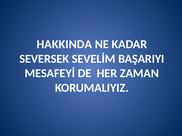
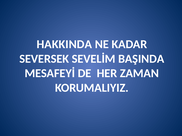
BAŞARIYI: BAŞARIYI -> BAŞINDA (141, 59)
